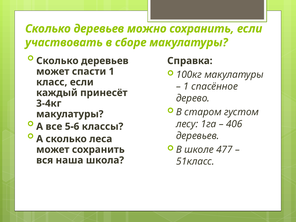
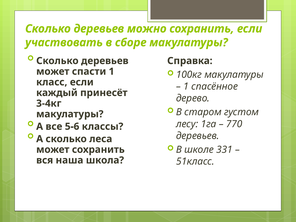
406: 406 -> 770 (234, 124)
477: 477 -> 331 (224, 150)
